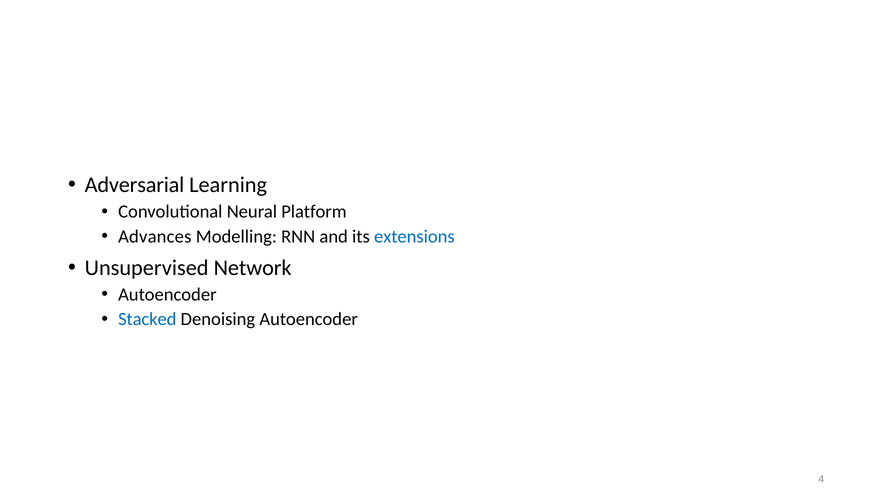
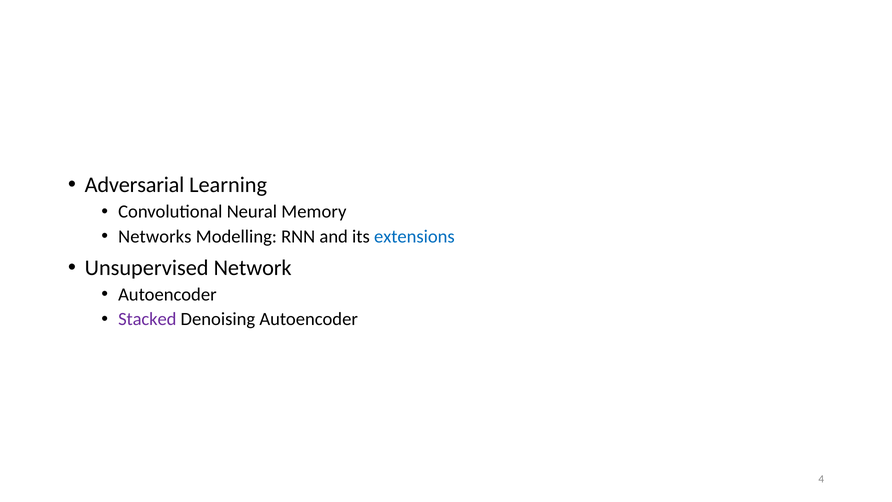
Platform: Platform -> Memory (314, 212)
Advances: Advances -> Networks (155, 236)
Stacked colour: blue -> purple (147, 319)
